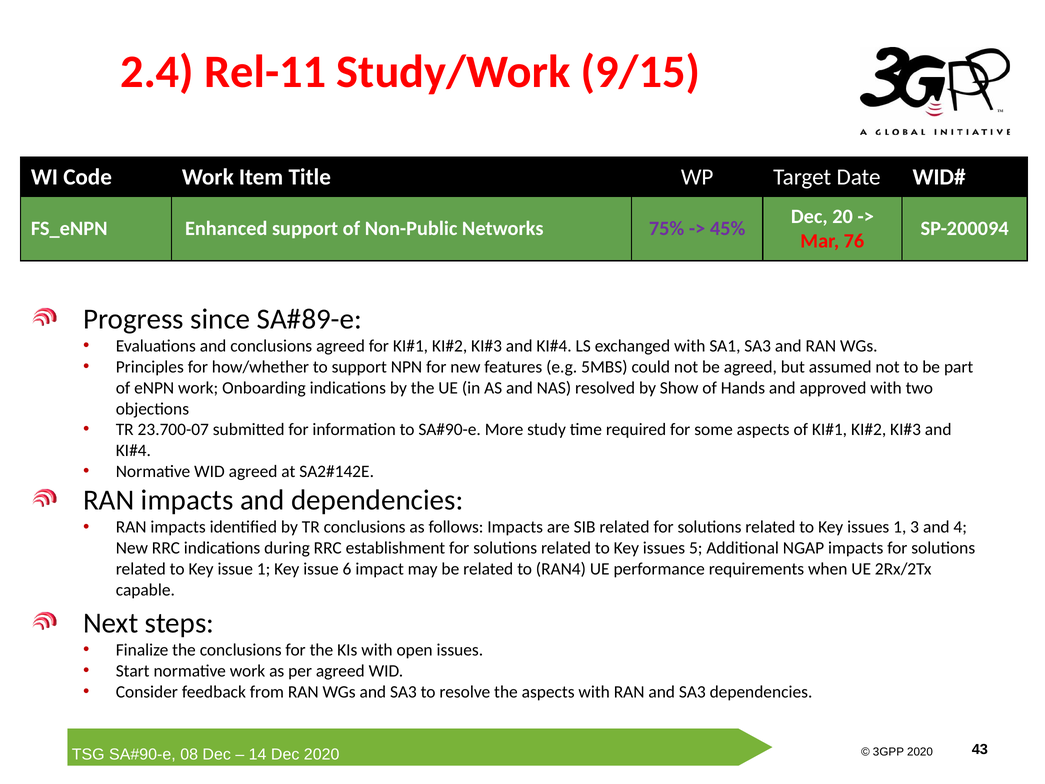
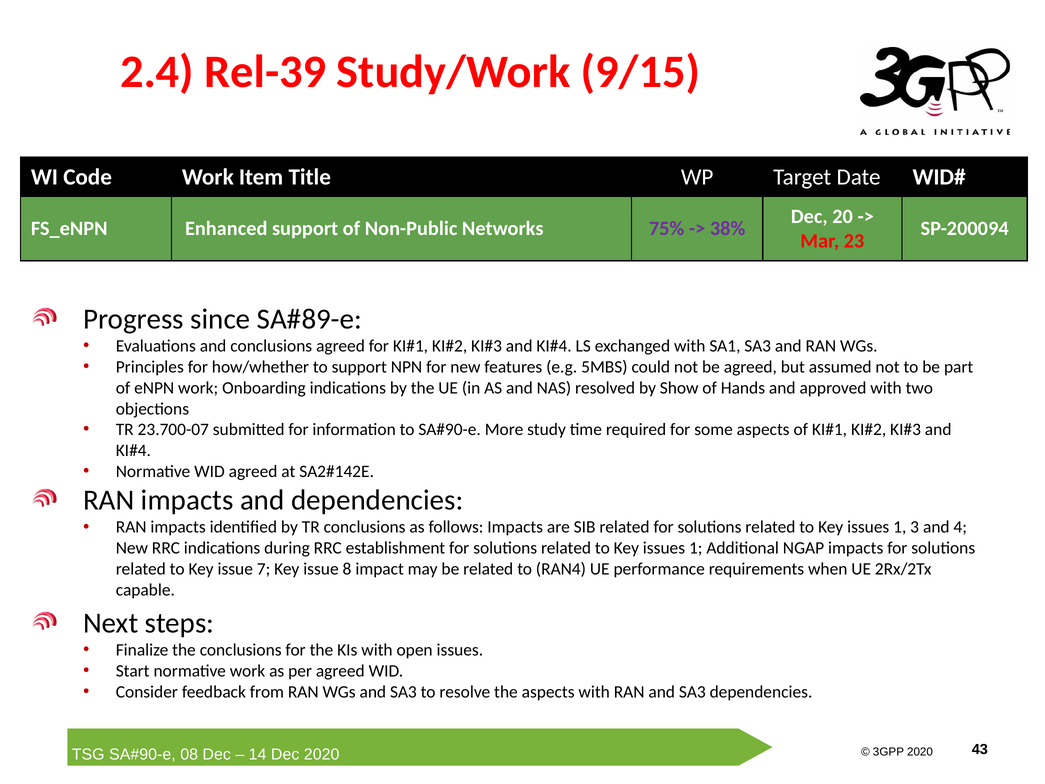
Rel-11: Rel-11 -> Rel-39 (265, 72)
45%: 45% -> 38% (728, 229)
76: 76 -> 23 (854, 241)
5: 5 -> 1 (696, 548)
issue 1: 1 -> 7 (264, 569)
6: 6 -> 8 (347, 569)
